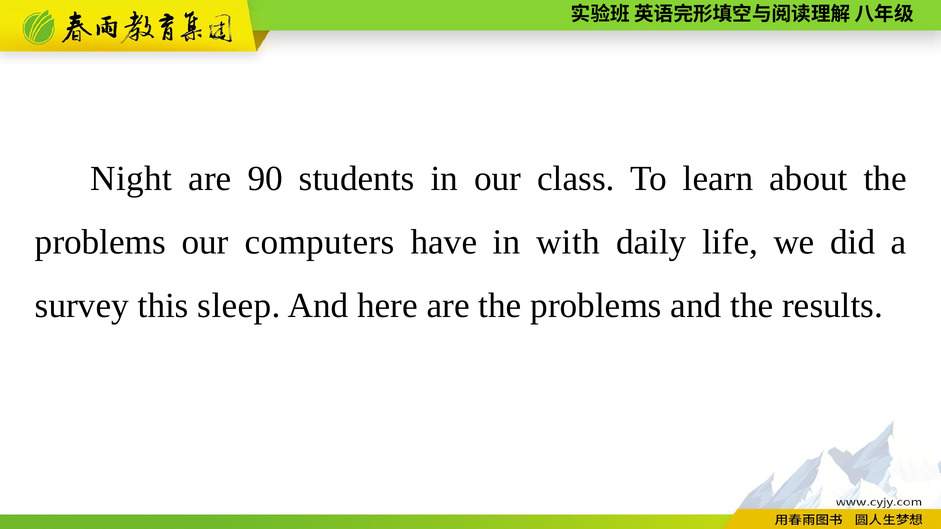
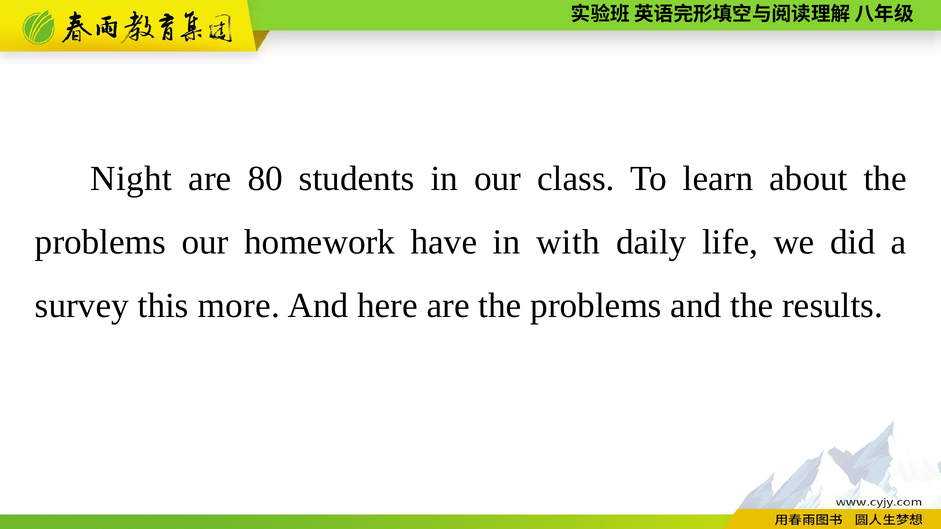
90: 90 -> 80 (265, 179)
computers: computers -> homework (320, 243)
sleep: sleep -> more (239, 306)
